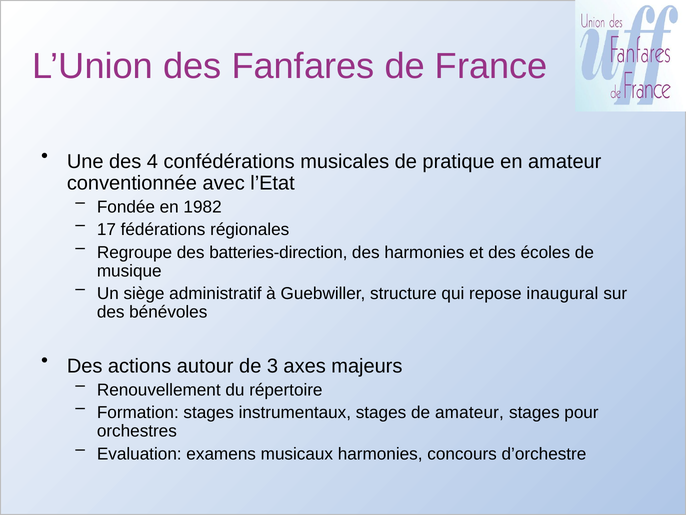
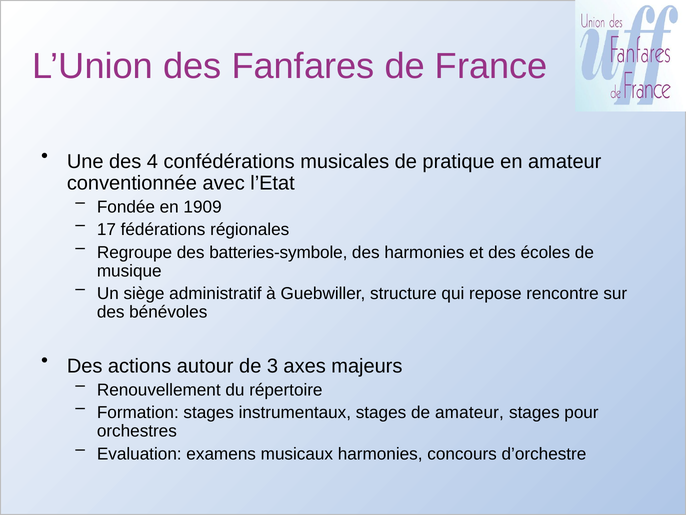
1982: 1982 -> 1909 (203, 207)
batteries-direction: batteries-direction -> batteries-symbole (278, 252)
inaugural: inaugural -> rencontre (562, 293)
